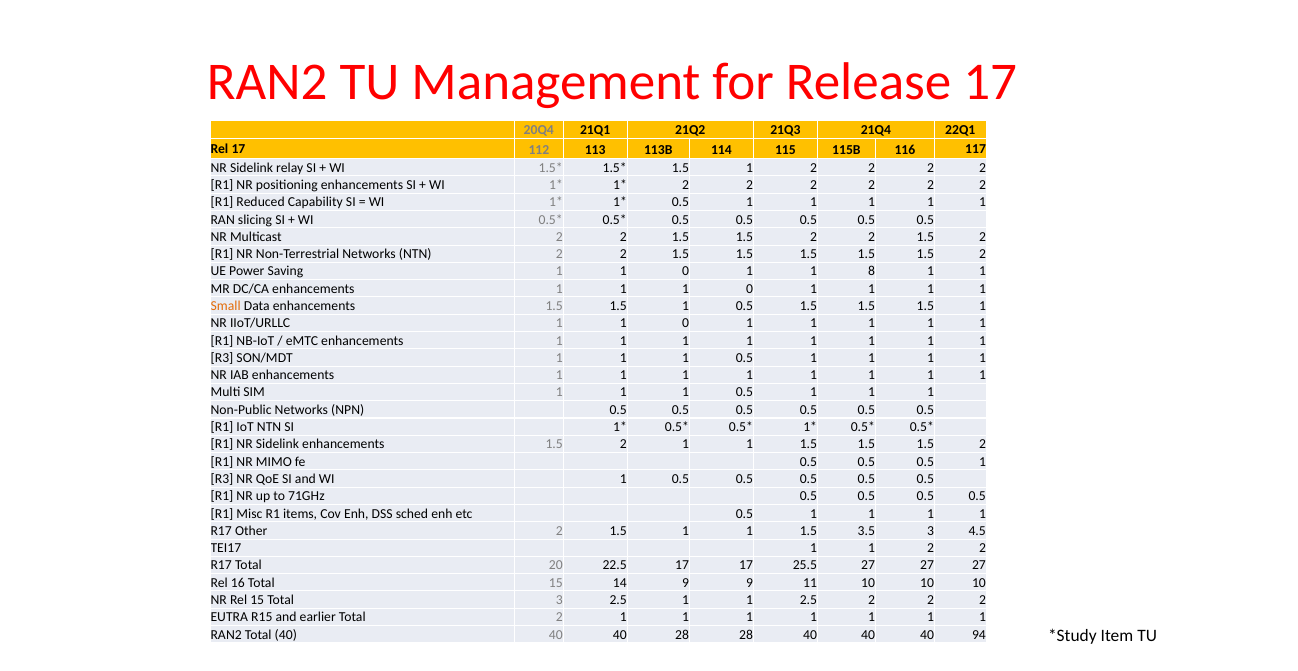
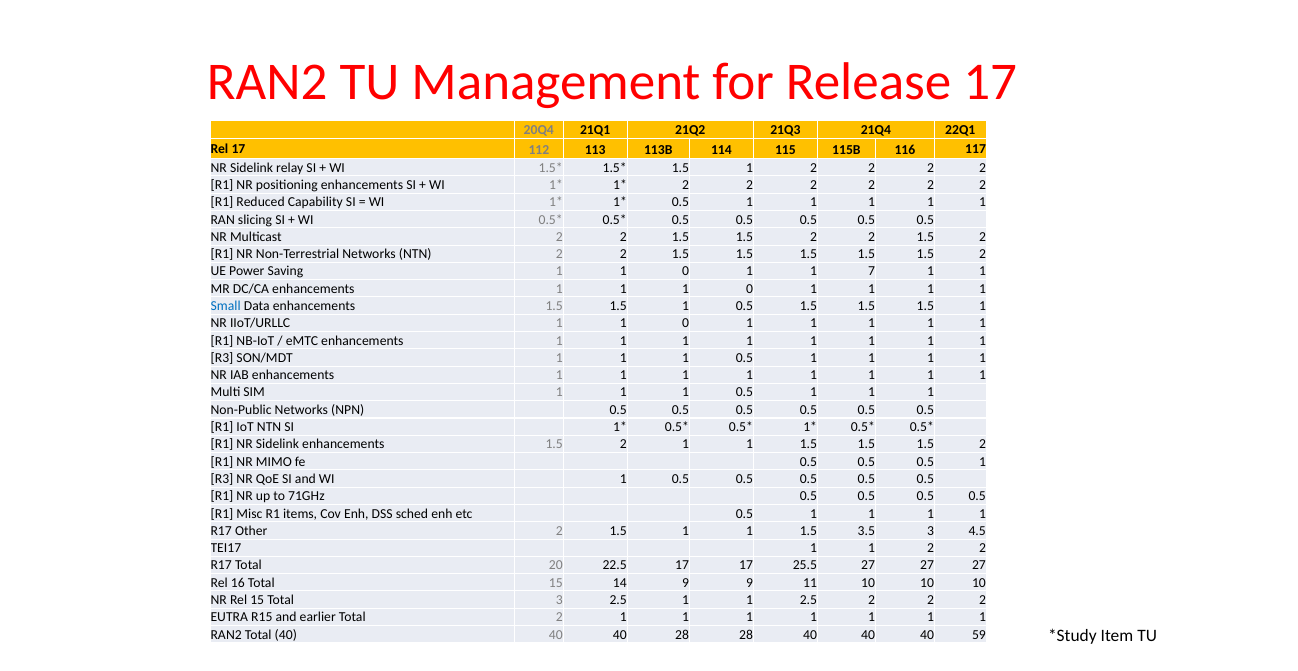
8: 8 -> 7 (872, 272)
Small colour: orange -> blue (226, 306)
94: 94 -> 59 (979, 635)
